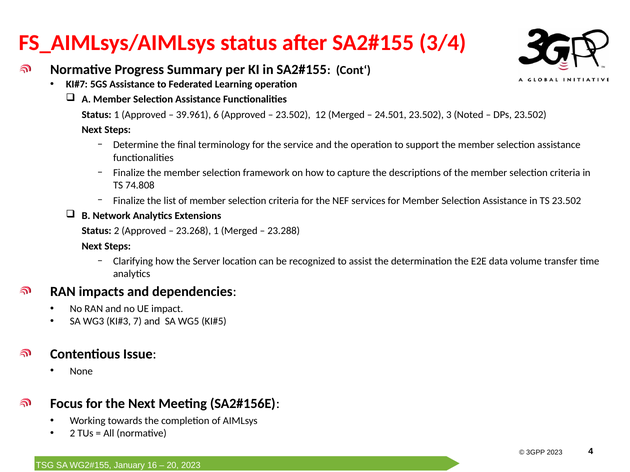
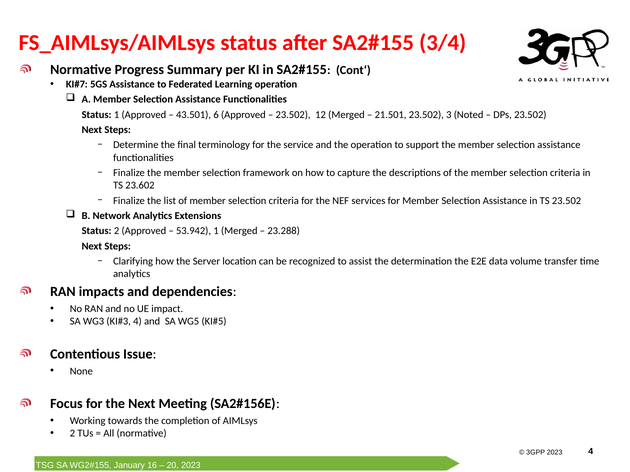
39.961: 39.961 -> 43.501 (194, 115)
24.501: 24.501 -> 21.501 (391, 115)
74.808: 74.808 -> 23.602 (140, 186)
23.268: 23.268 -> 53.942 (194, 231)
7: 7 -> 4 (138, 322)
